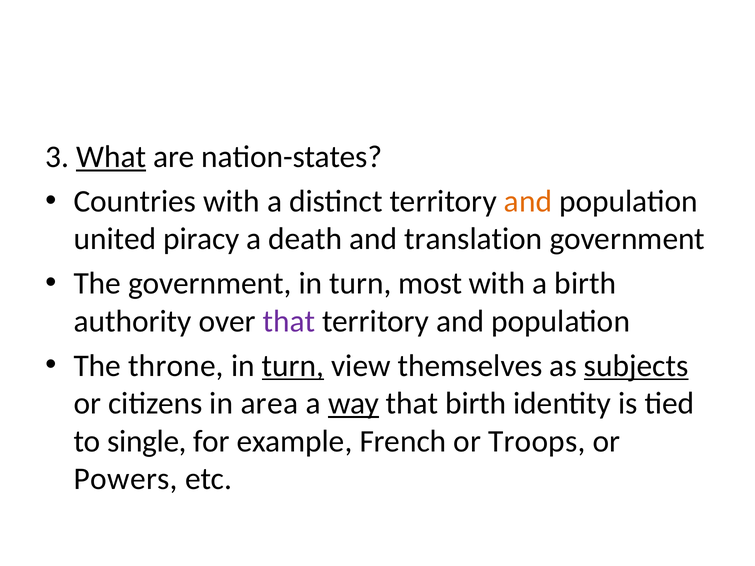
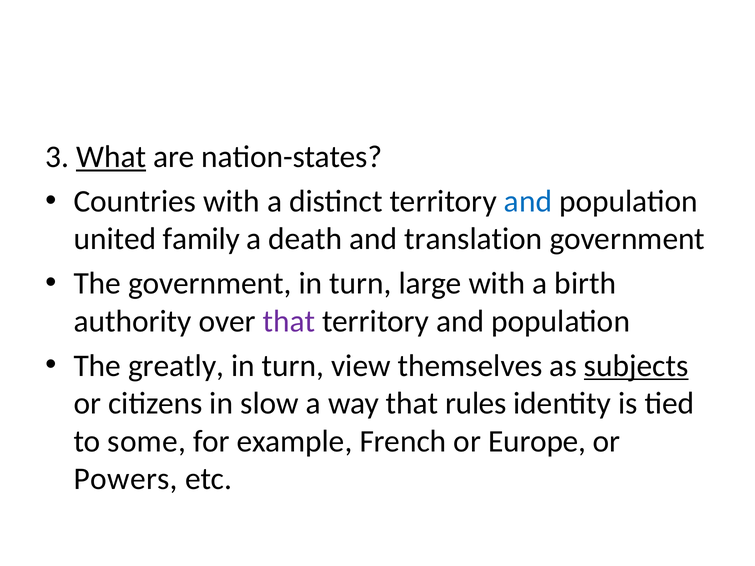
and colour: orange -> blue (528, 201)
piracy: piracy -> family (201, 239)
most: most -> large (430, 284)
throne: throne -> greatly (176, 366)
turn underline: present -> none (293, 366)
area: area -> slow (270, 404)
way underline: present -> none (354, 404)
that birth: birth -> rules (476, 404)
single: single -> some (147, 441)
Troops: Troops -> Europe (537, 441)
